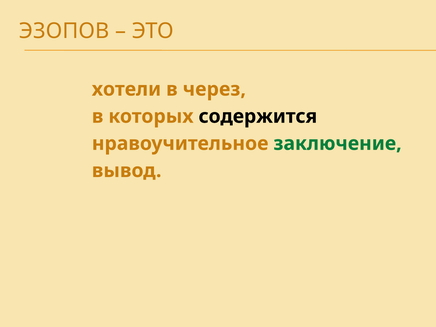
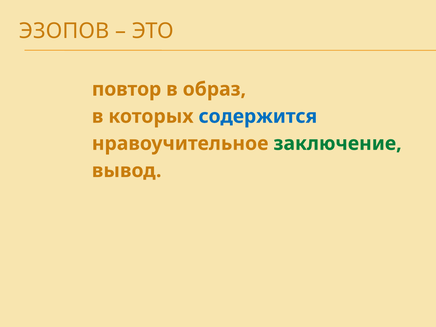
хотели: хотели -> повтор (127, 89)
через: через -> образ (214, 89)
содержится colour: black -> blue (258, 116)
